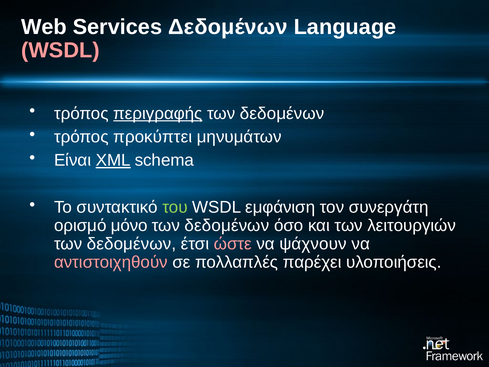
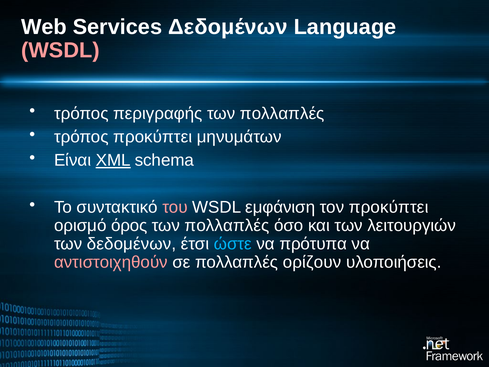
περιγραφής underline: present -> none (158, 113)
δεδομένων: δεδομένων -> πολλαπλές (282, 113)
του colour: light green -> pink (175, 207)
τον συνεργάτη: συνεργάτη -> προκύπτει (389, 207)
μόνο: μόνο -> όρος (129, 225)
δεδομένων: δεδομένων -> πολλαπλές (227, 225)
ώστε colour: pink -> light blue (233, 244)
ψάχνουν: ψάχνουν -> πρότυπα (313, 244)
παρέχει: παρέχει -> ορίζουν (312, 262)
